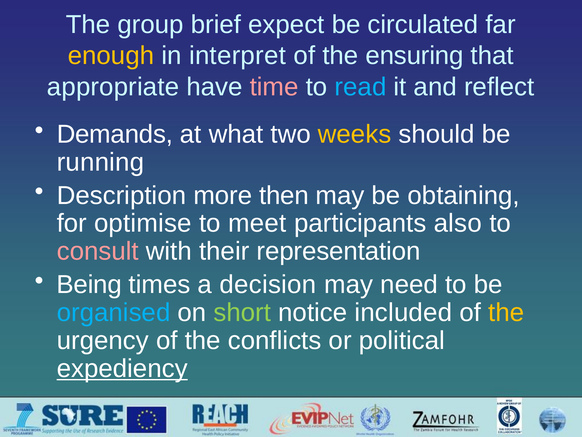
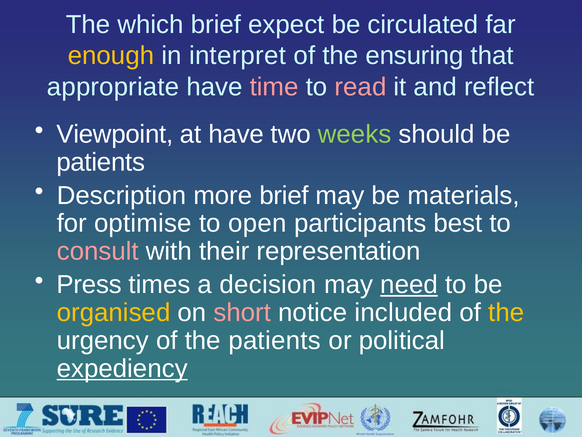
group: group -> which (150, 25)
read colour: light blue -> pink (360, 87)
Demands: Demands -> Viewpoint (115, 134)
at what: what -> have (236, 134)
weeks colour: yellow -> light green (355, 134)
running: running -> patients (101, 162)
more then: then -> brief (284, 195)
obtaining: obtaining -> materials (464, 195)
meet: meet -> open (257, 223)
also: also -> best (458, 223)
Being: Being -> Press (89, 284)
need underline: none -> present (409, 284)
organised colour: light blue -> yellow (114, 312)
short colour: light green -> pink (242, 312)
the conflicts: conflicts -> patients (275, 340)
